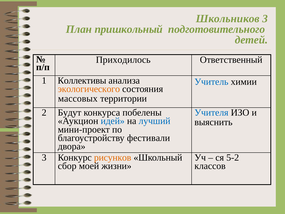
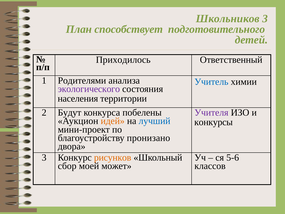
пришкольный: пришкольный -> способствует (129, 29)
Коллективы: Коллективы -> Родителями (82, 80)
экологического colour: orange -> purple (89, 89)
массовых: массовых -> населения (78, 98)
Учителя colour: blue -> purple (211, 113)
идей colour: blue -> orange (113, 121)
выяснить: выяснить -> конкурсы (214, 122)
фестивали: фестивали -> пронизано (148, 138)
5-2: 5-2 -> 5-6 (233, 157)
жизни: жизни -> может (116, 166)
